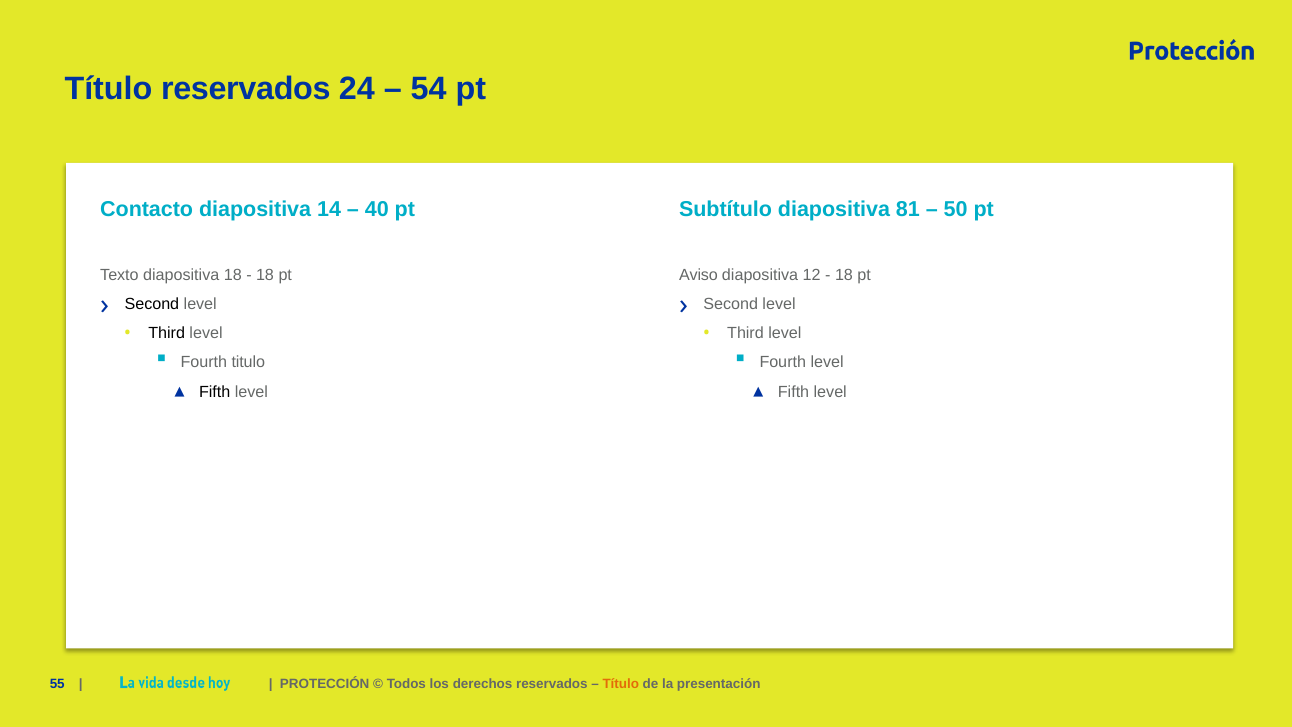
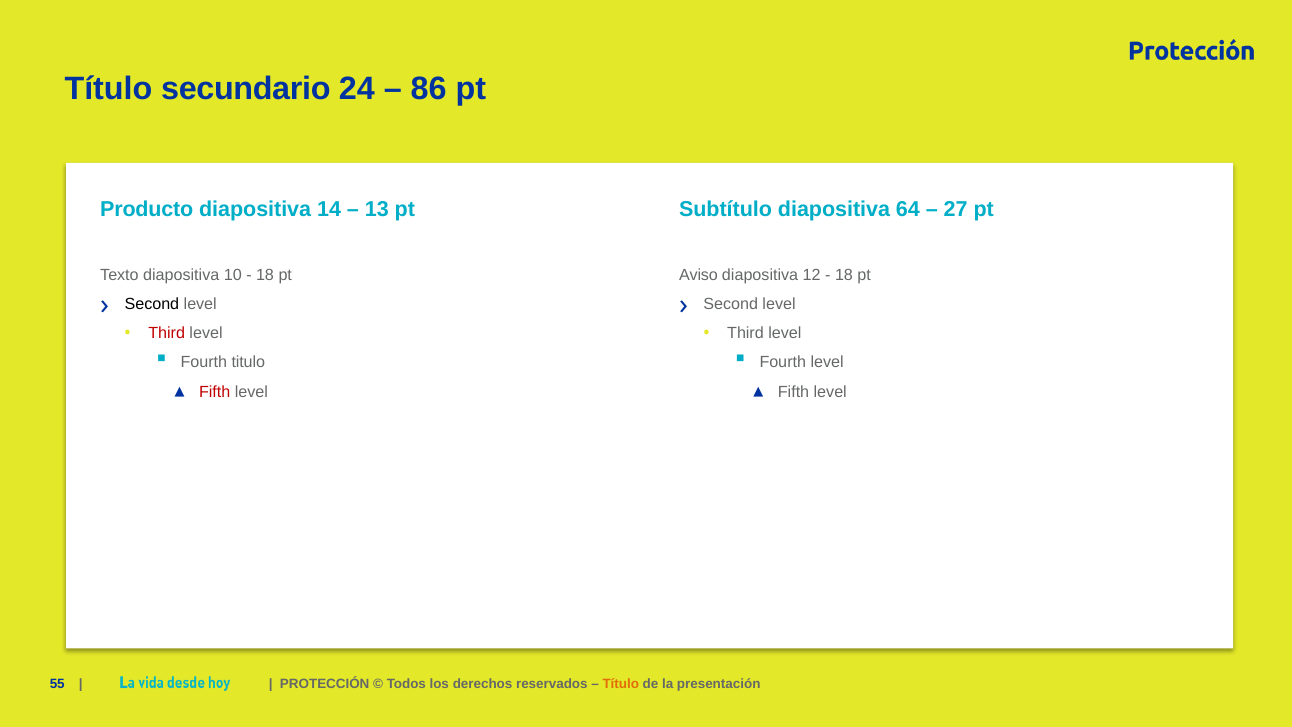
Título reservados: reservados -> secundario (246, 88)
54: 54 -> 86 (429, 88)
Contacto: Contacto -> Producto (147, 209)
40: 40 -> 13 (377, 209)
81: 81 -> 64 (908, 209)
50: 50 -> 27 (956, 209)
diapositiva 18: 18 -> 10 (233, 275)
Third colour: black -> red (167, 333)
Fifth colour: black -> red (215, 392)
